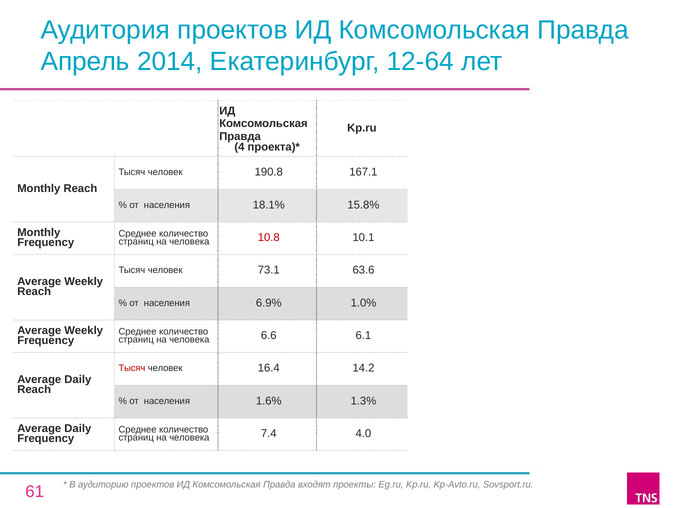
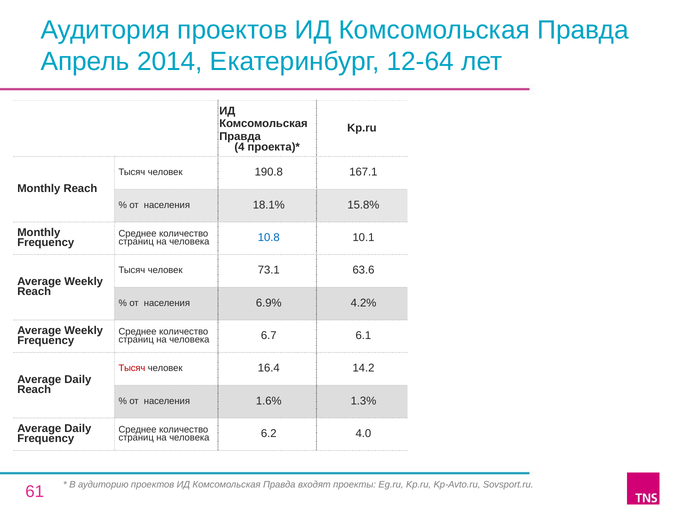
10.8 colour: red -> blue (269, 237)
1.0%: 1.0% -> 4.2% (363, 303)
6.6: 6.6 -> 6.7 (269, 335)
7.4: 7.4 -> 6.2 (269, 433)
